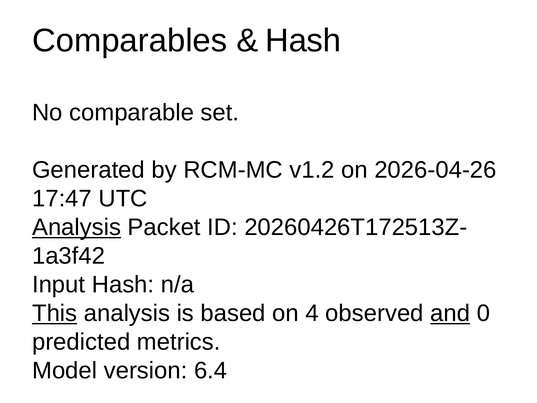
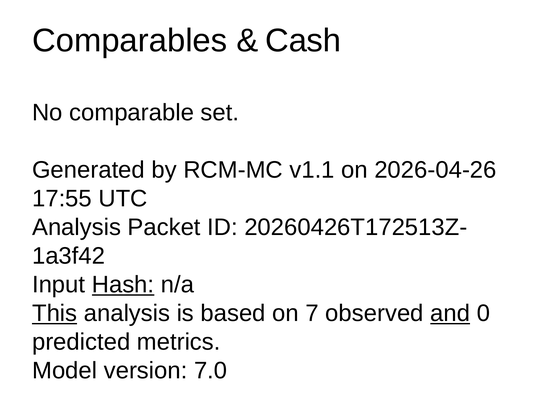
Hash: Hash -> Cash (303, 41)
v1.2: v1.2 -> v1.1 (312, 170)
17:47: 17:47 -> 17:55 (62, 199)
Analysis underline: present -> none (77, 227)
Hash underline: none -> present (123, 284)
4: 4 -> 7 (312, 313)
6.4: 6.4 -> 7.0 (211, 370)
